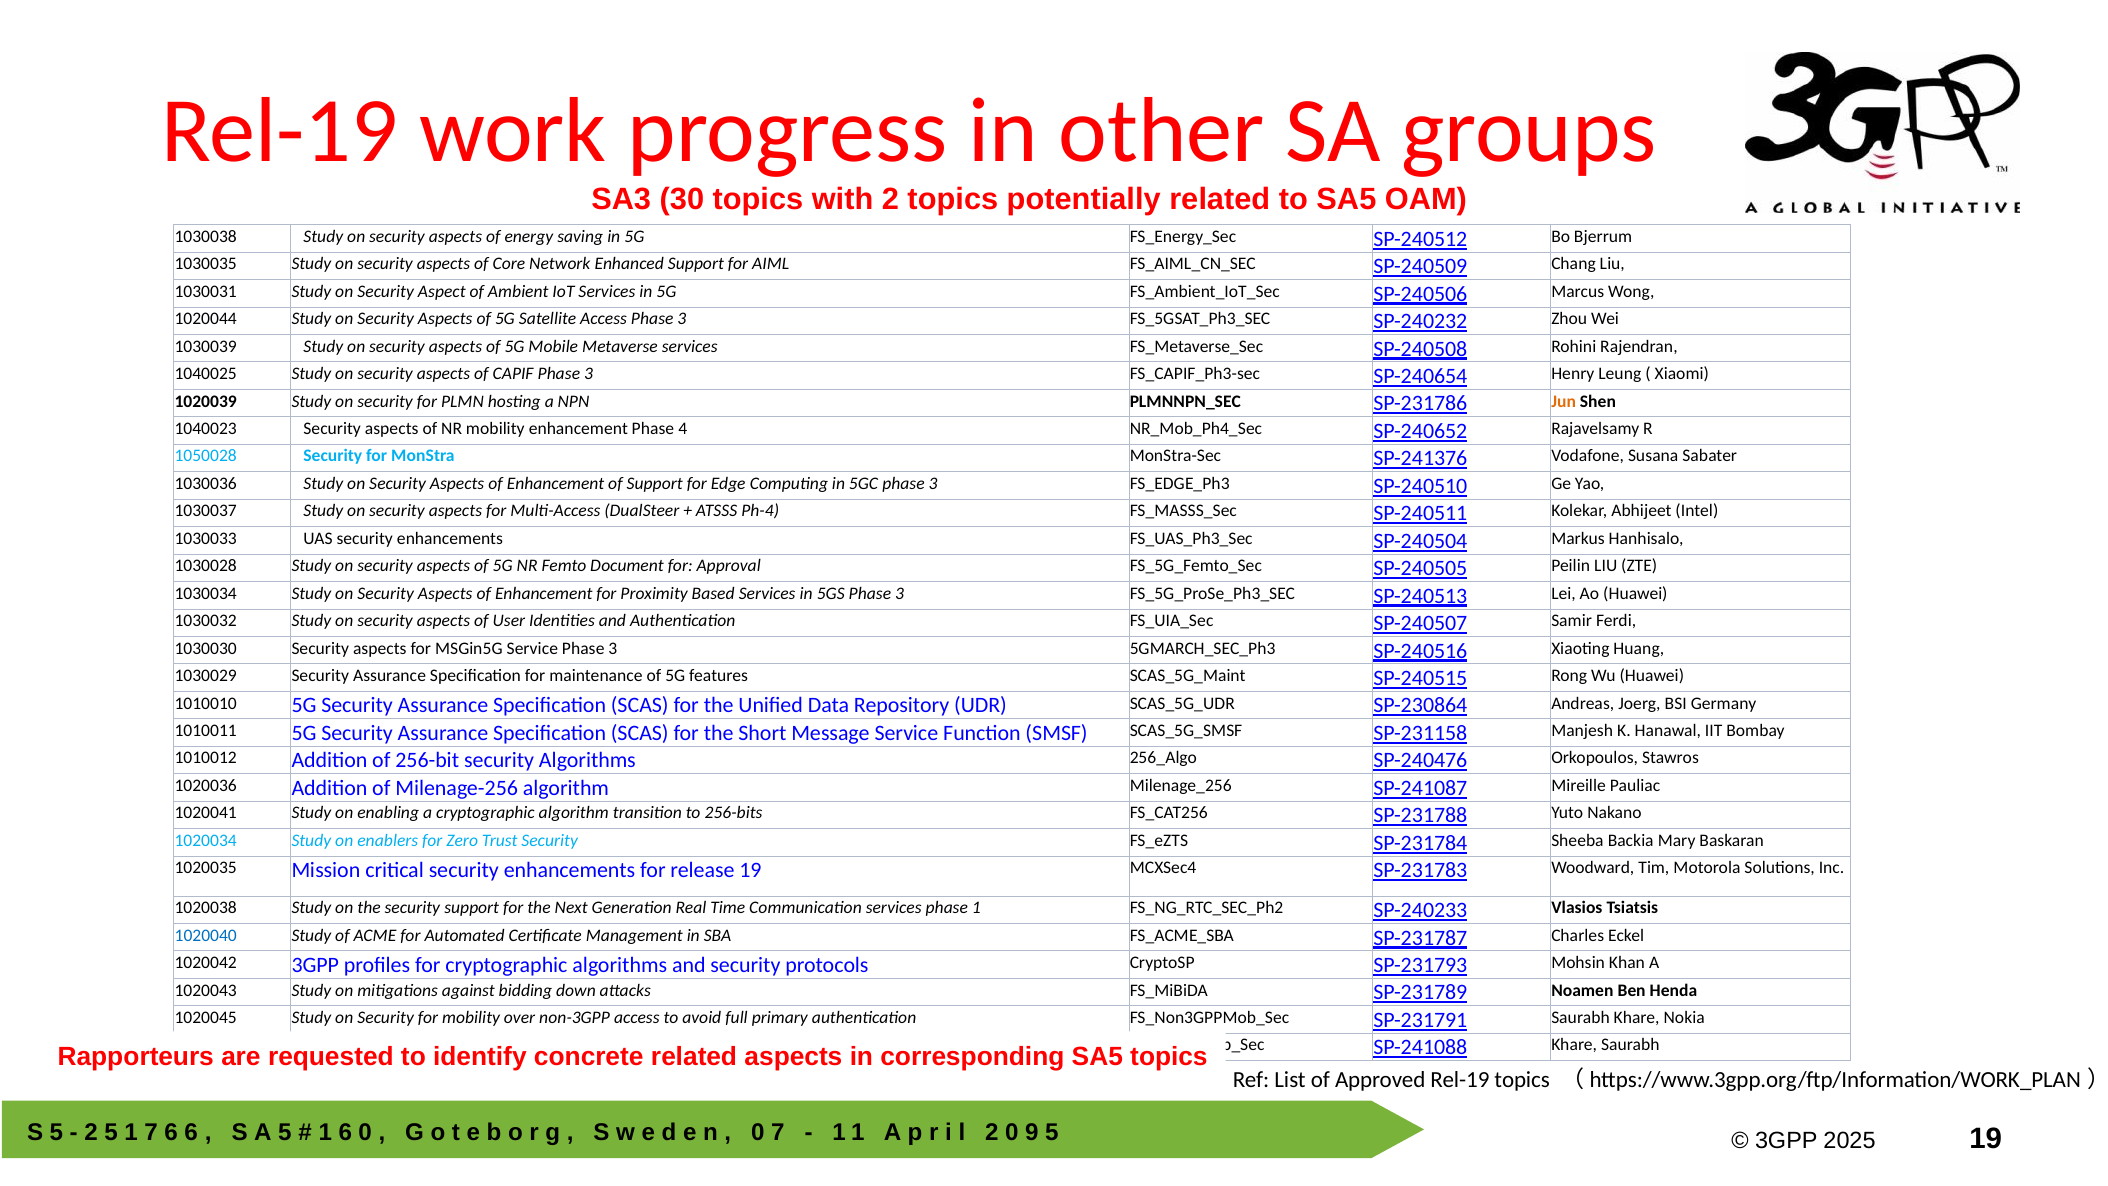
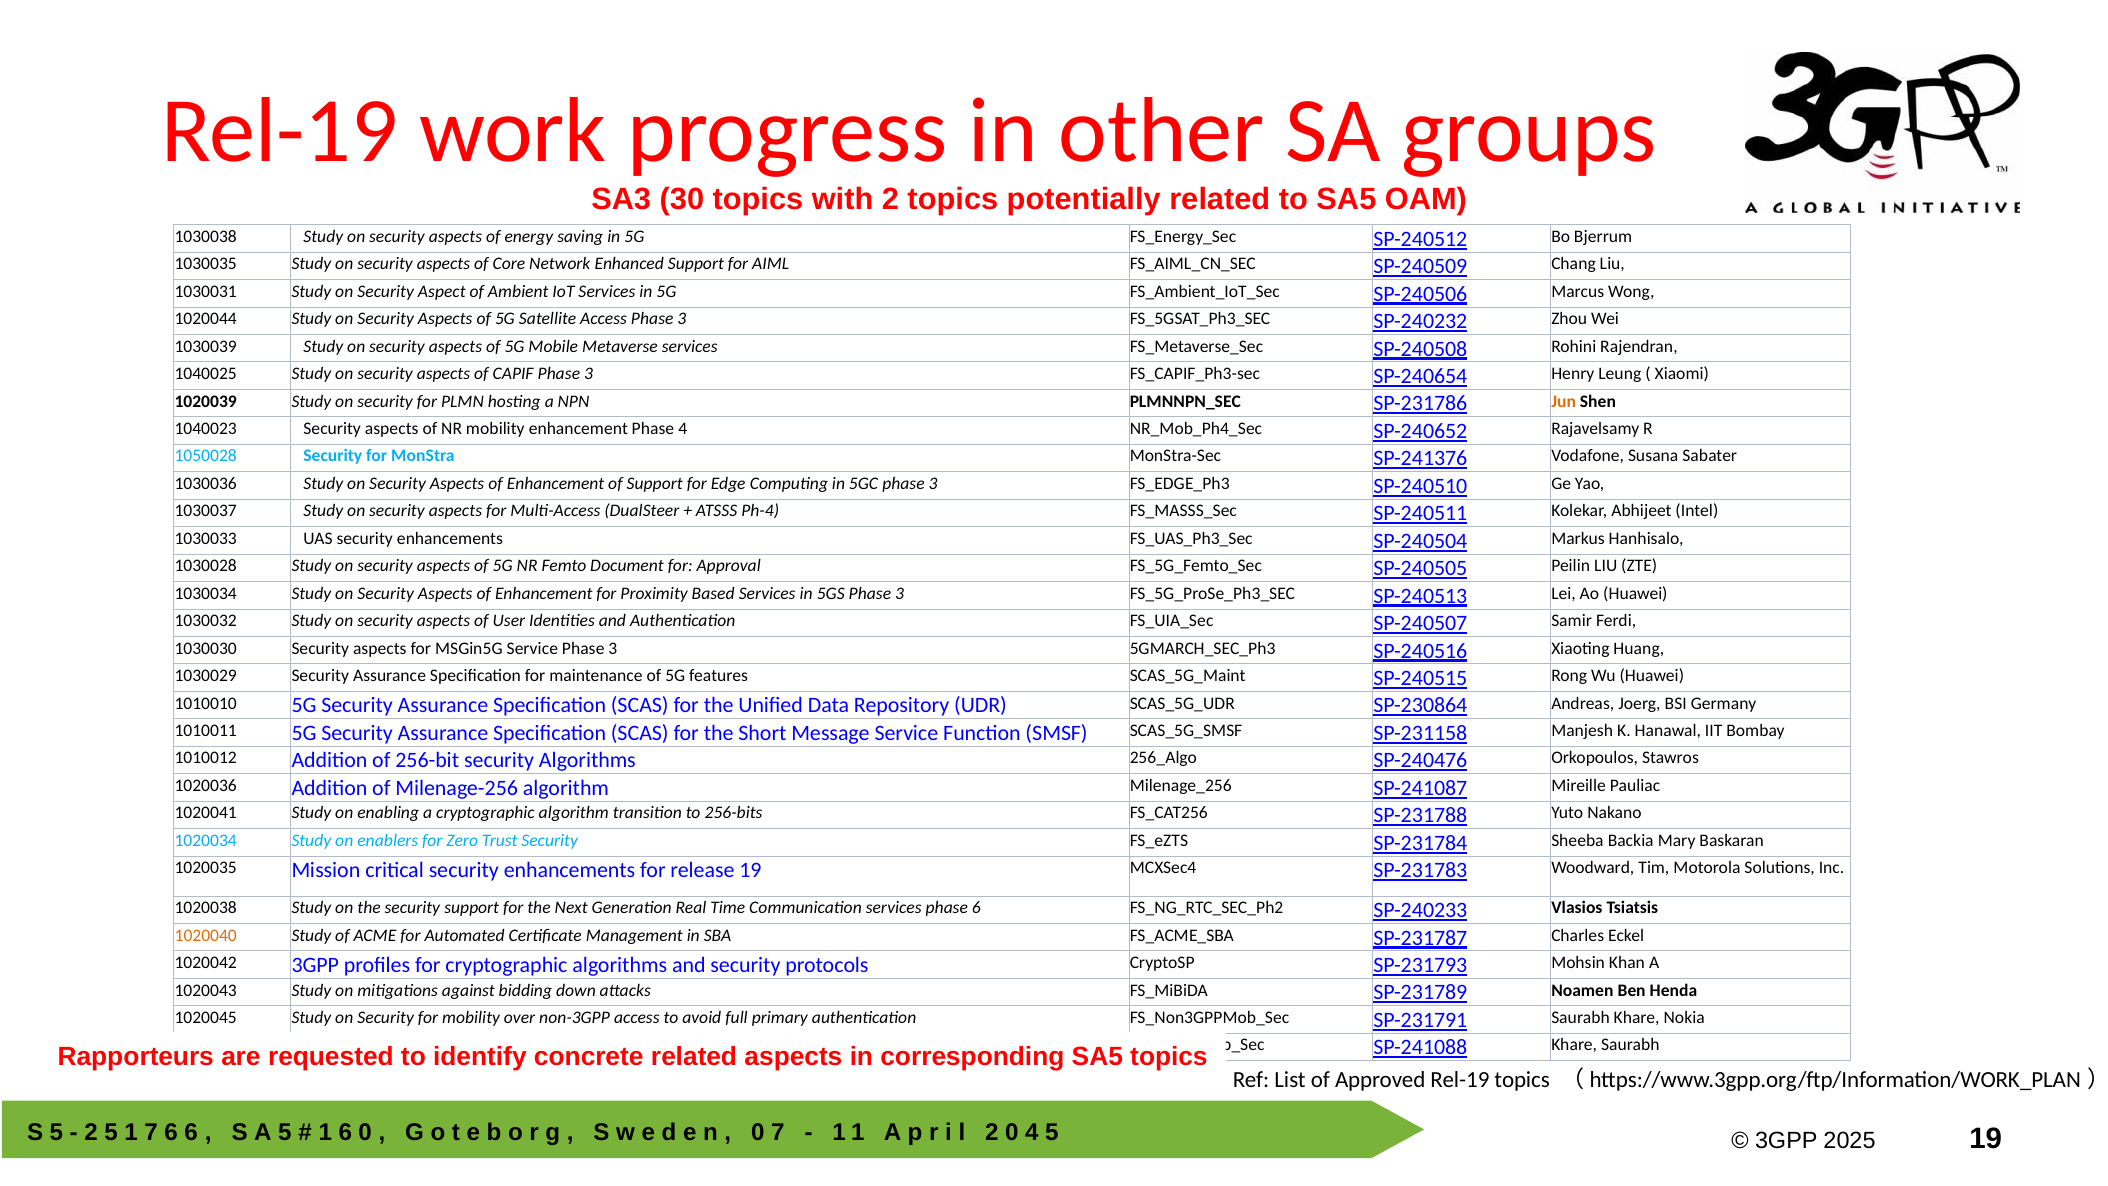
phase 1: 1 -> 6 (976, 908)
1020040 colour: blue -> orange (206, 935)
9: 9 -> 4 (1032, 1132)
